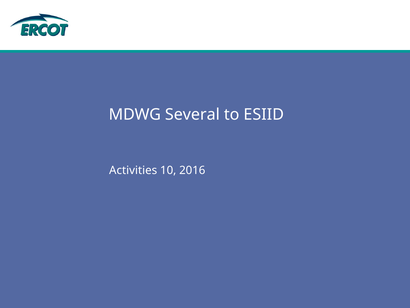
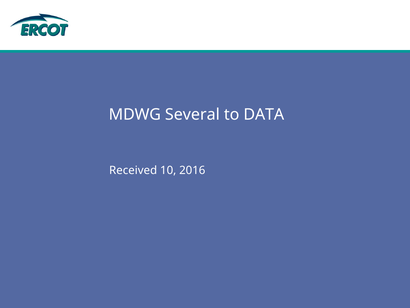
ESIID: ESIID -> DATA (264, 114)
Activities: Activities -> Received (133, 170)
